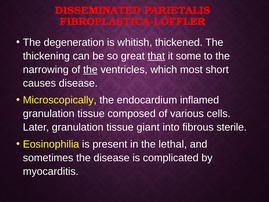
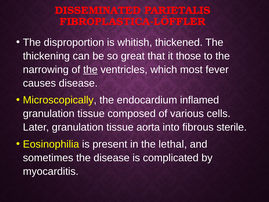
degeneration: degeneration -> disproportion (74, 42)
that underline: present -> none (156, 56)
some: some -> those (188, 56)
short: short -> fever (217, 70)
giant: giant -> aorta (148, 127)
